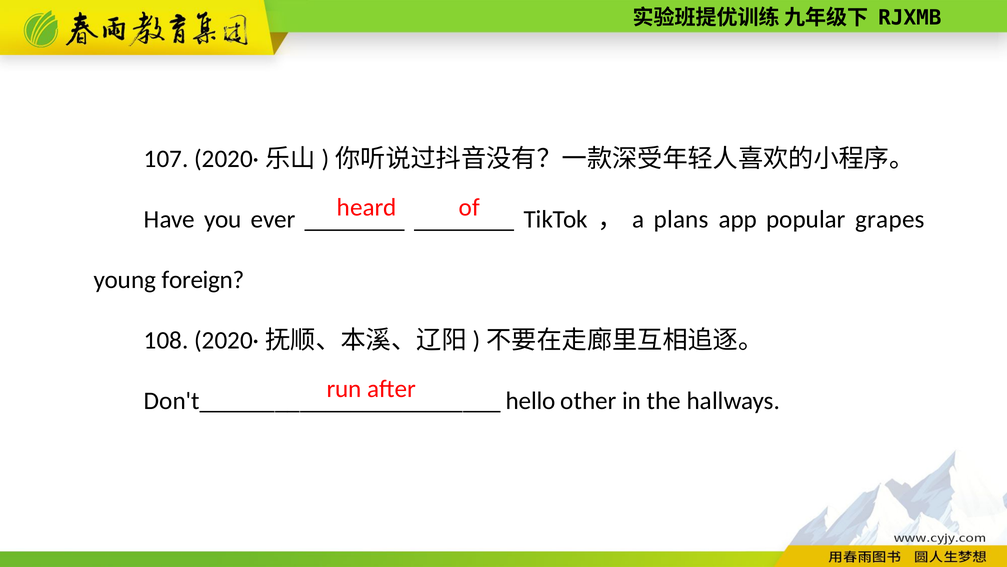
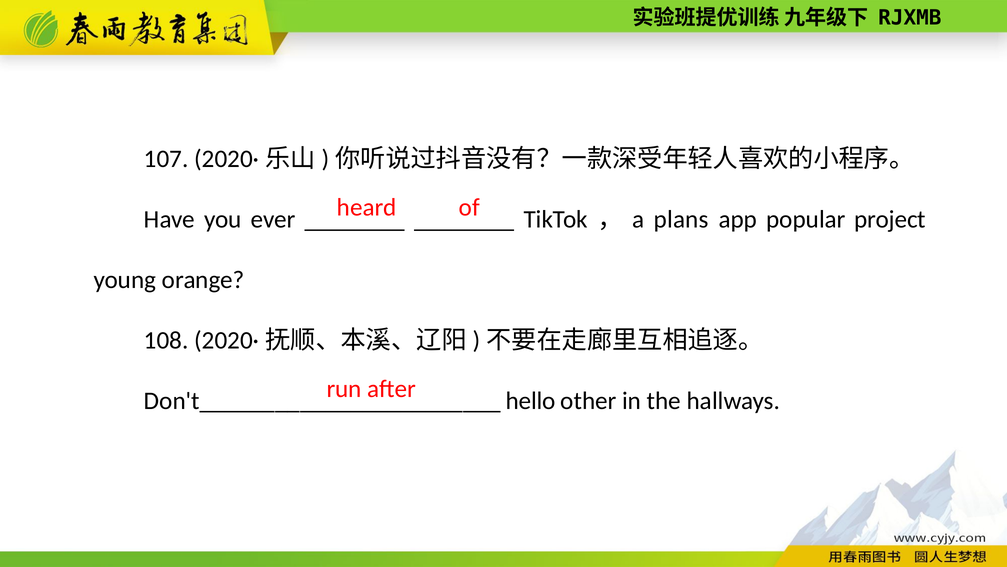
grapes: grapes -> project (890, 219)
foreign: foreign -> orange (203, 280)
